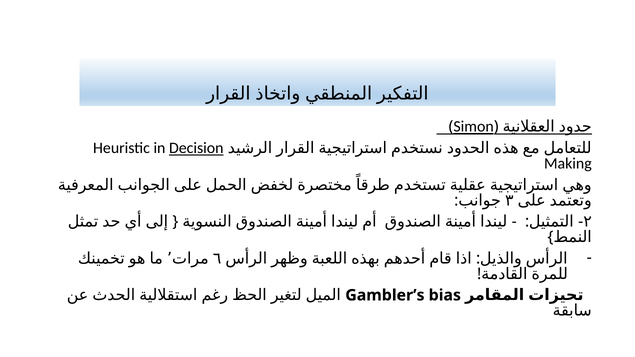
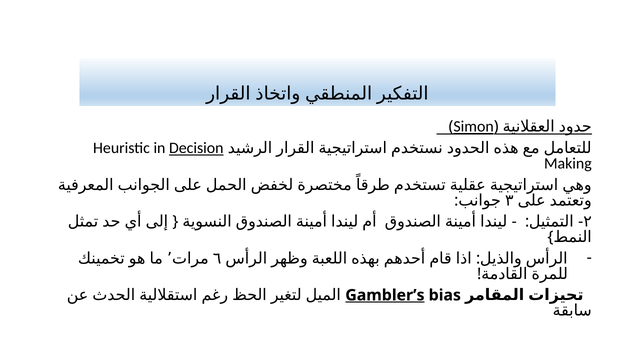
Gambler’s underline: none -> present (385, 295)
